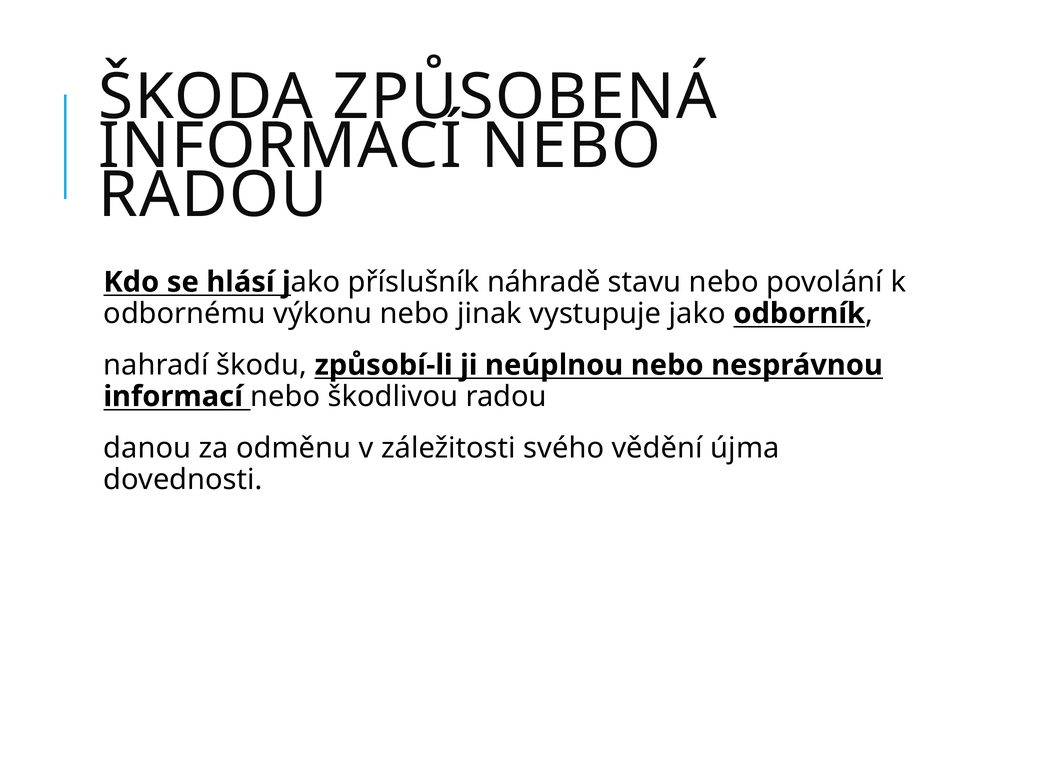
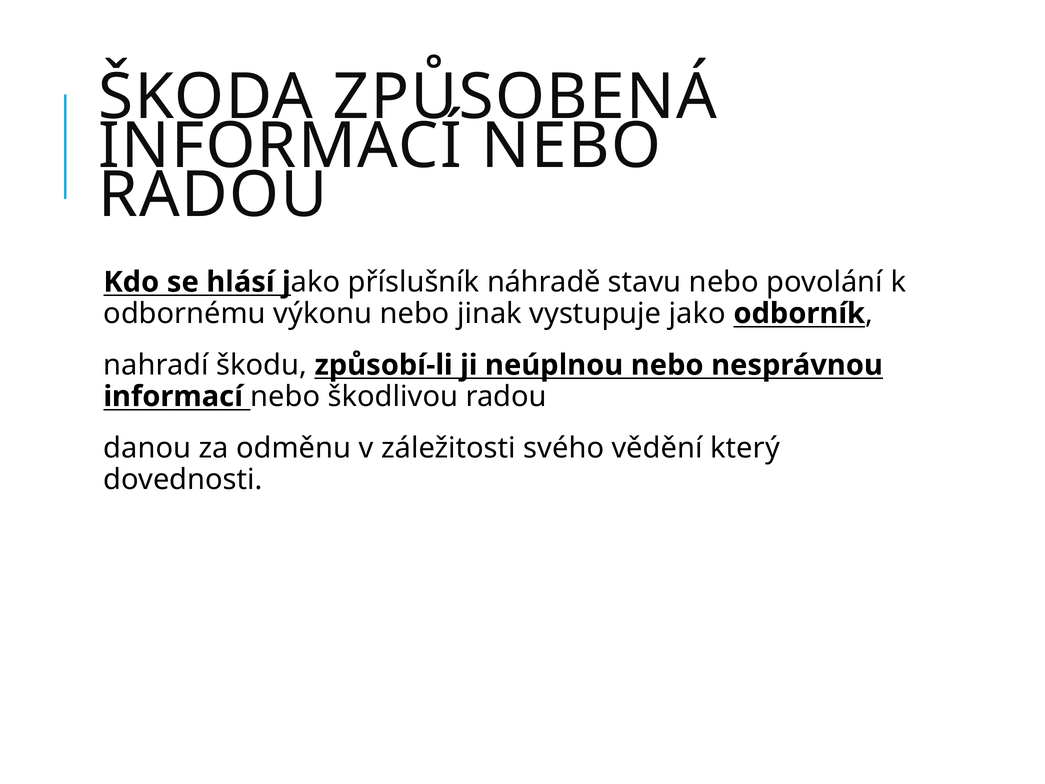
újma: újma -> který (745, 448)
